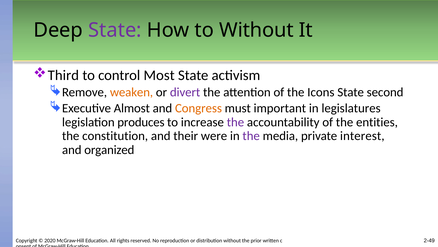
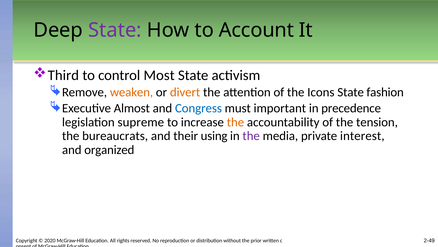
to Without: Without -> Account (256, 30)
divert colour: purple -> orange (185, 92)
second: second -> fashion (385, 92)
Congress colour: orange -> blue (198, 108)
legislatures: legislatures -> precedence (351, 108)
produces: produces -> supreme (141, 122)
the colour: purple -> orange (235, 122)
entities: entities -> tension (377, 122)
constitution: constitution -> bureaucrats (115, 136)
were: were -> using (214, 136)
